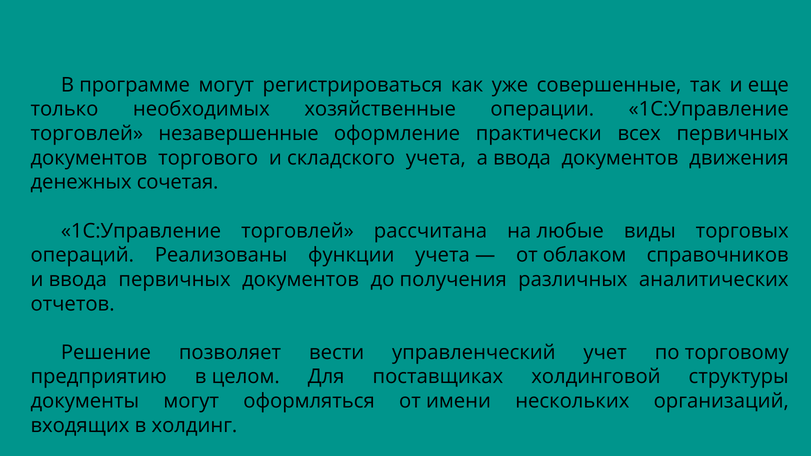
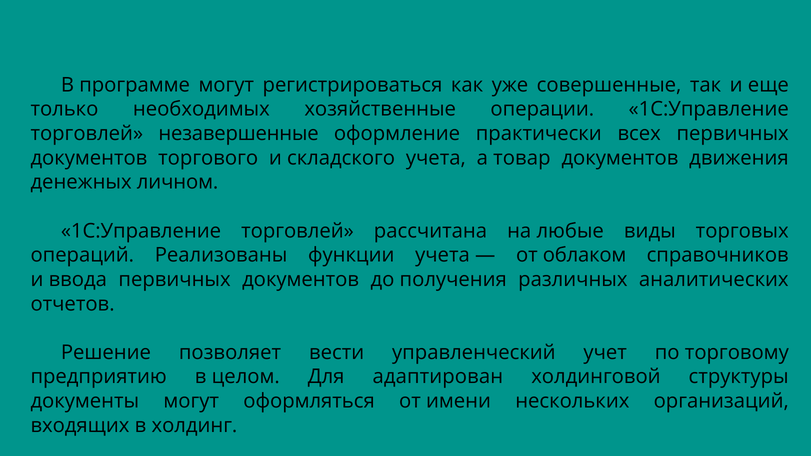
а ввода: ввода -> товар (522, 158)
сочетая: сочетая -> личном (178, 182)
поставщиках: поставщиках -> адаптирован (438, 377)
